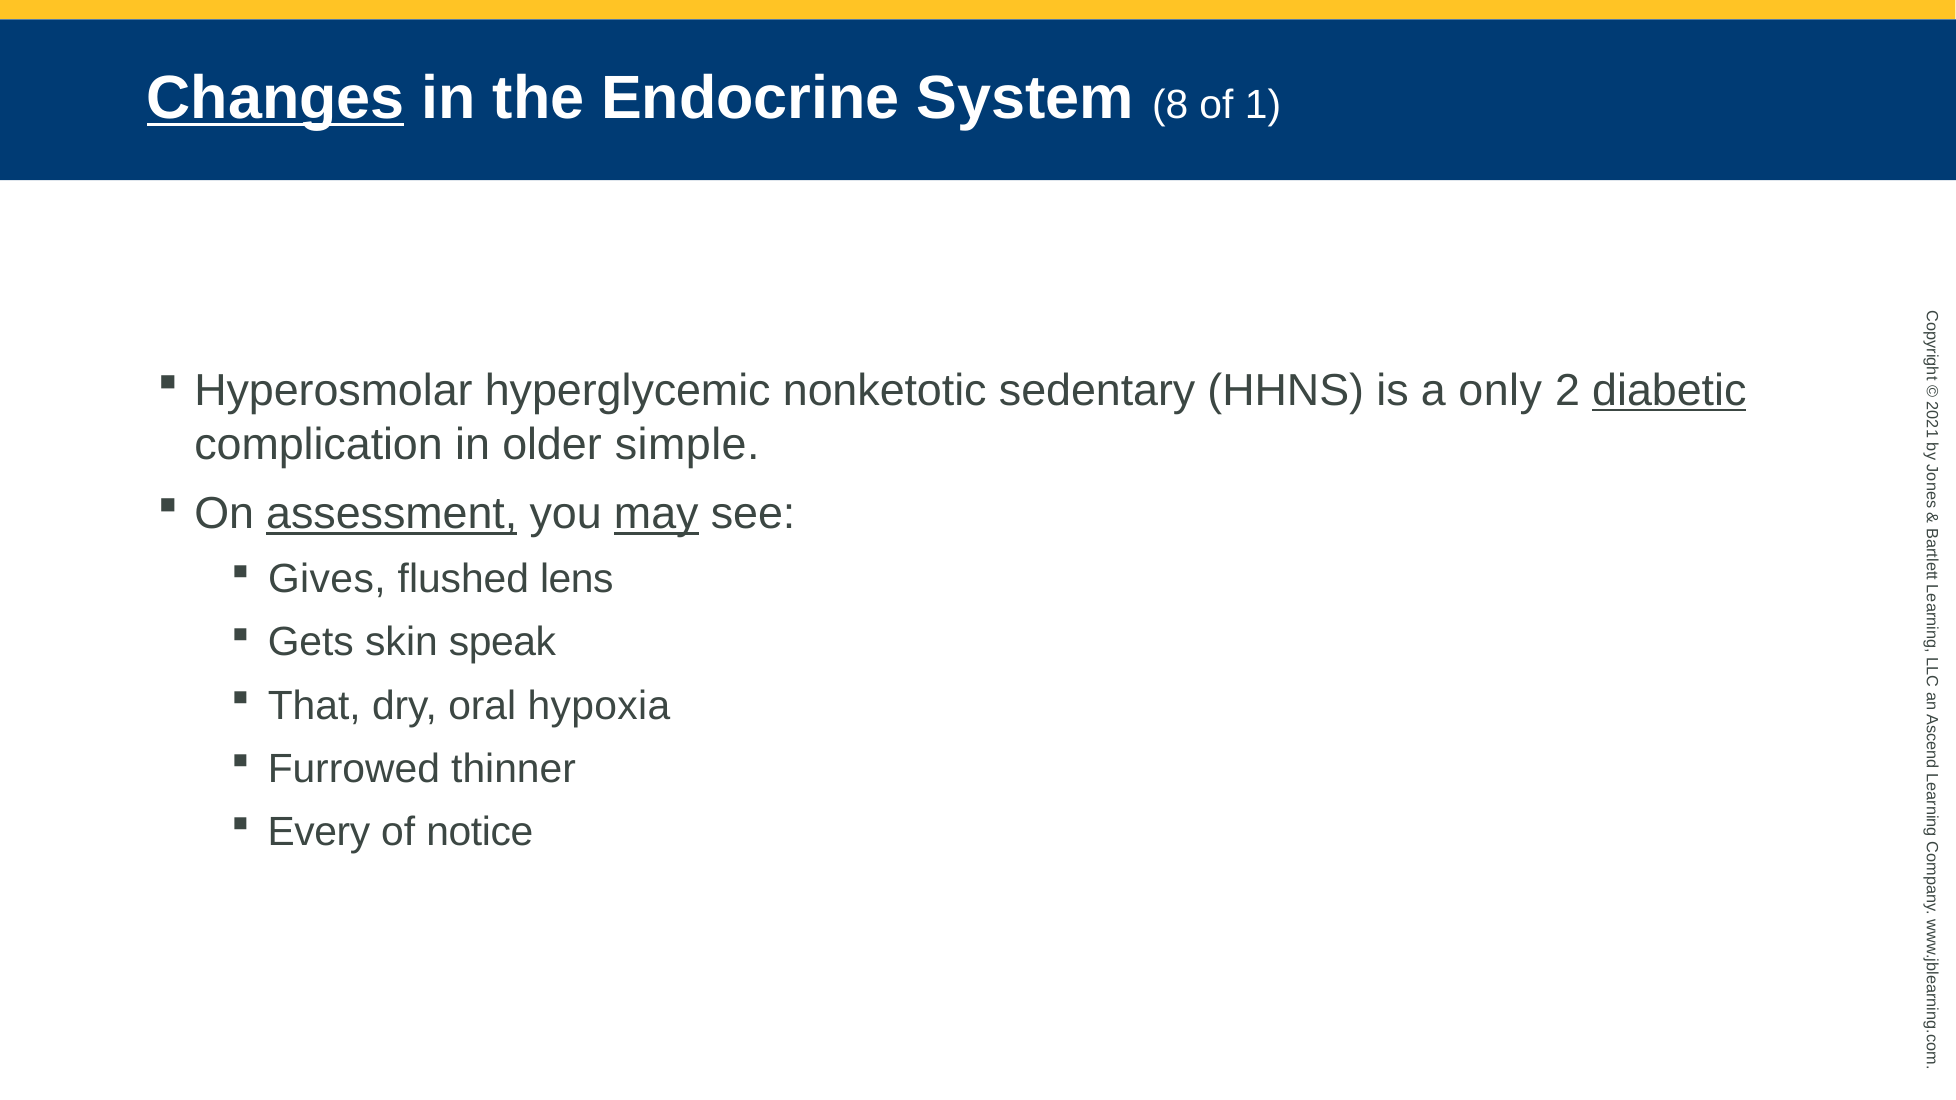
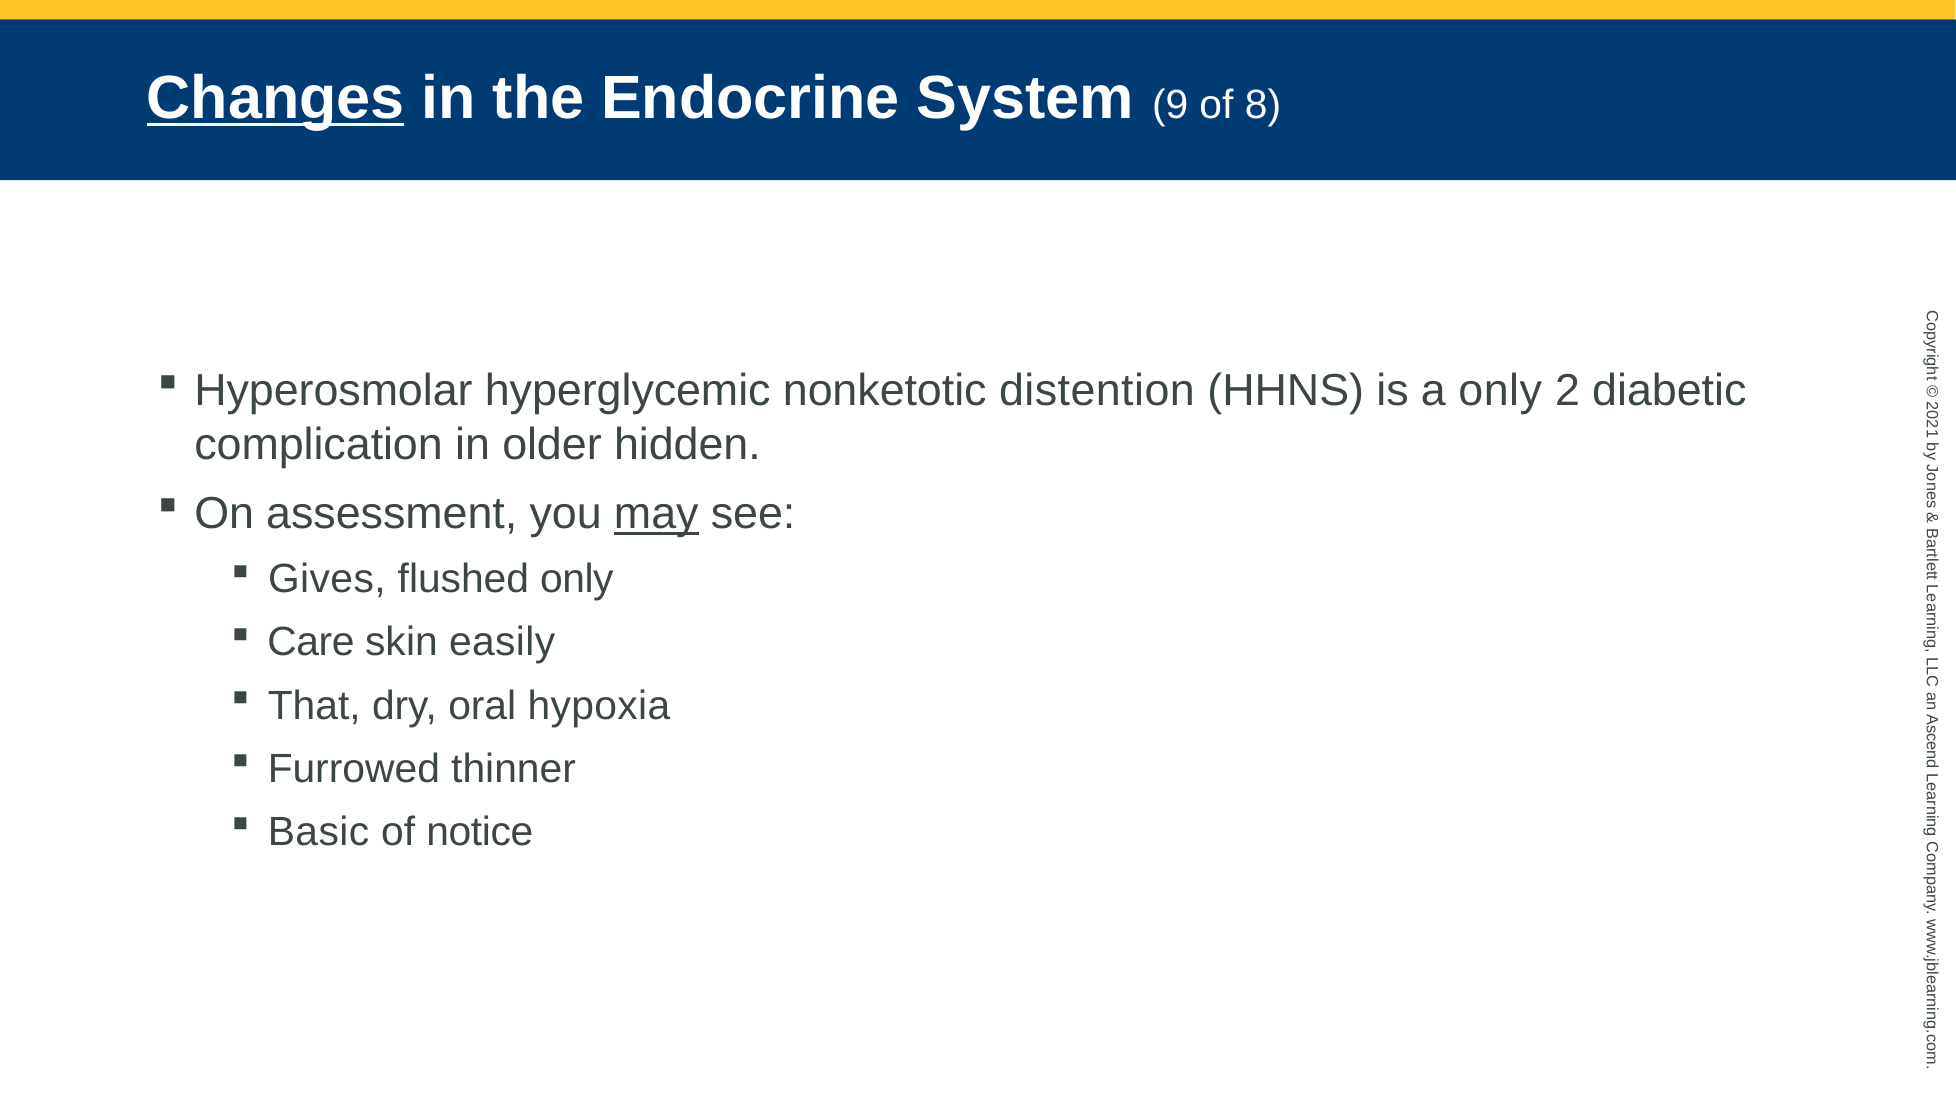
8: 8 -> 9 (1170, 105)
of 1: 1 -> 8 (1263, 105)
sedentary: sedentary -> distention (1097, 391)
diabetic underline: present -> none (1669, 391)
simple: simple -> hidden (687, 445)
assessment underline: present -> none (392, 514)
flushed lens: lens -> only (577, 579)
Gets: Gets -> Care (311, 643)
speak: speak -> easily (502, 643)
Every: Every -> Basic (319, 832)
